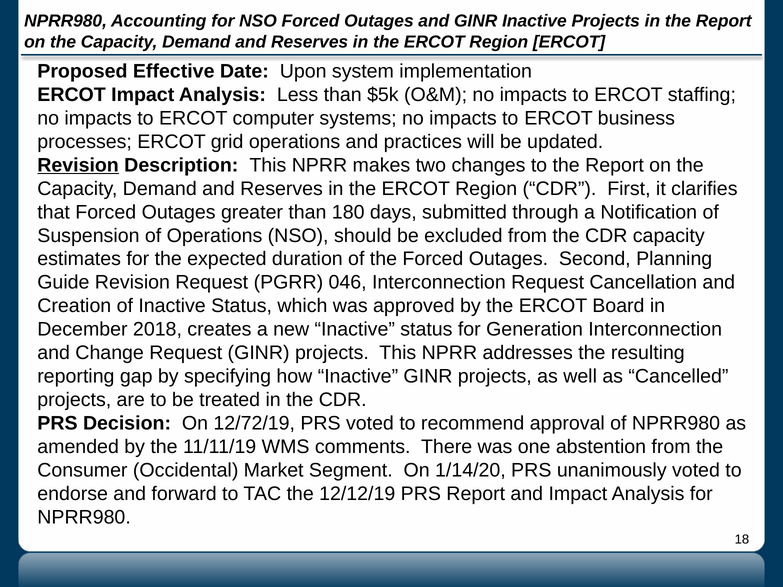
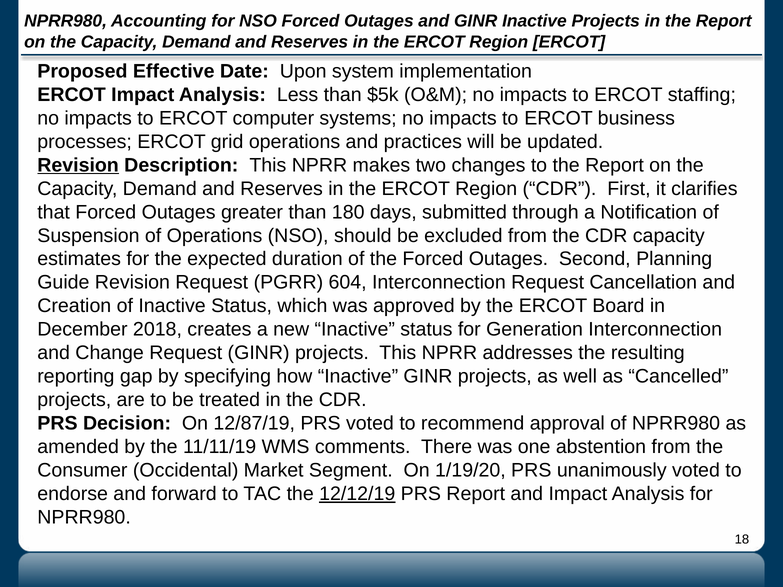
046: 046 -> 604 (348, 283)
12/72/19: 12/72/19 -> 12/87/19 (254, 424)
1/14/20: 1/14/20 -> 1/19/20 (470, 471)
12/12/19 underline: none -> present (357, 494)
